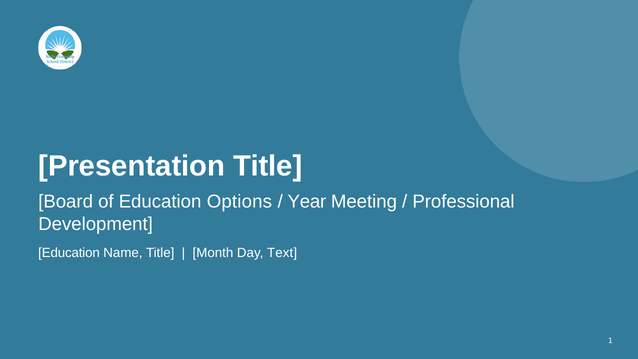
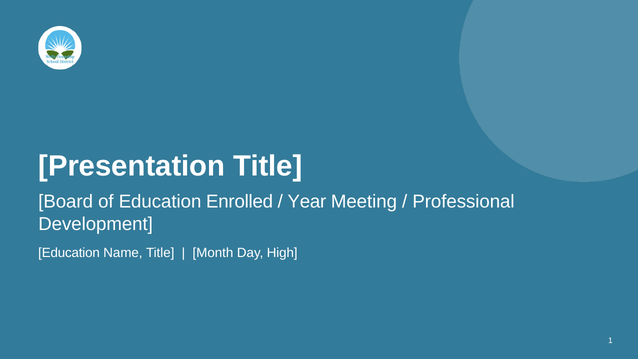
Options: Options -> Enrolled (240, 202)
Text: Text -> High (282, 253)
